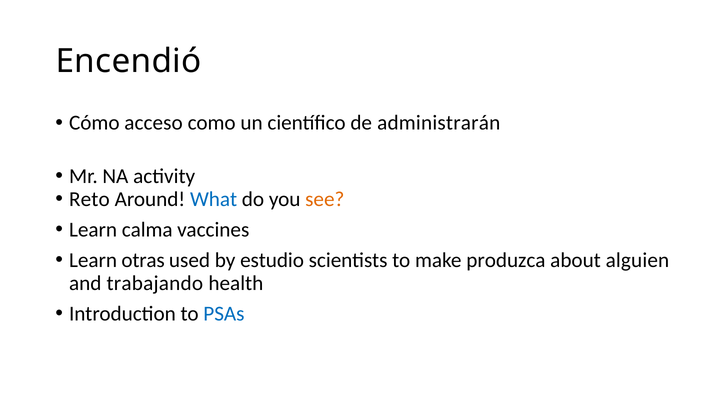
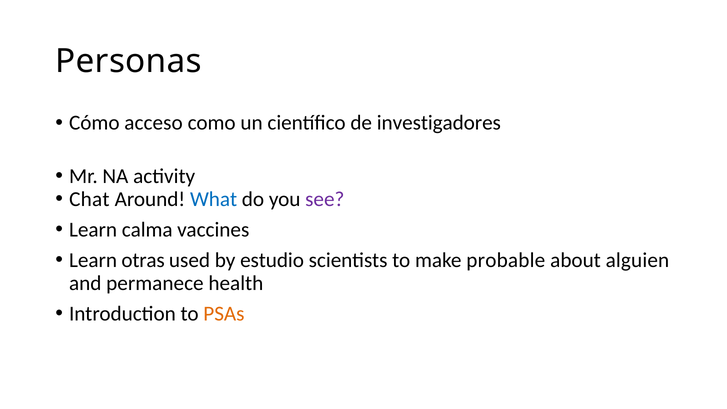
Encendió: Encendió -> Personas (129, 61)
administrarán: administrarán -> investigadores (439, 123)
Reto: Reto -> Chat (89, 199)
see colour: orange -> purple (325, 199)
produzca: produzca -> probable (506, 260)
trabajando: trabajando -> permanece (155, 283)
PSAs colour: blue -> orange (224, 314)
